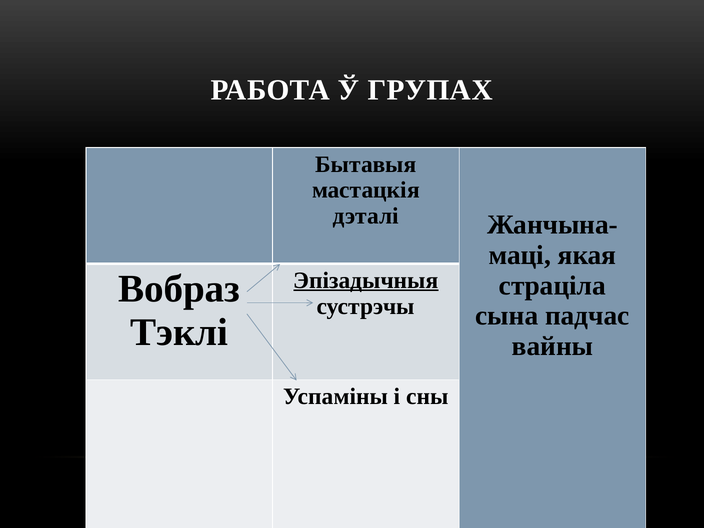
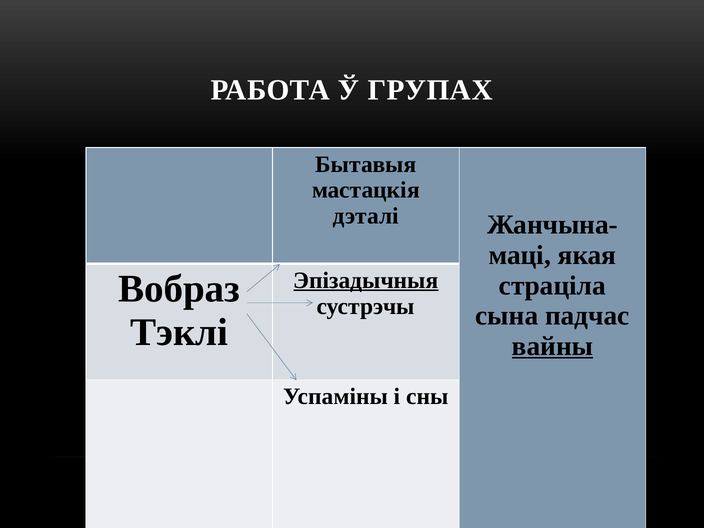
вайны underline: none -> present (553, 346)
